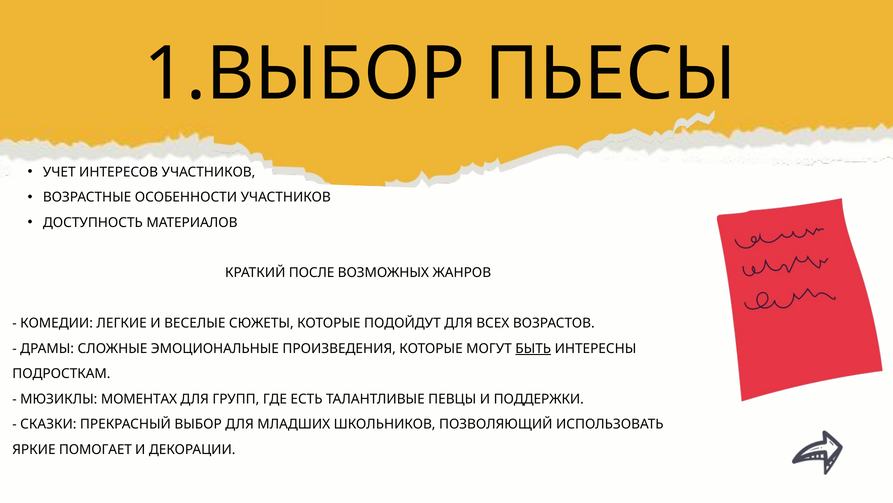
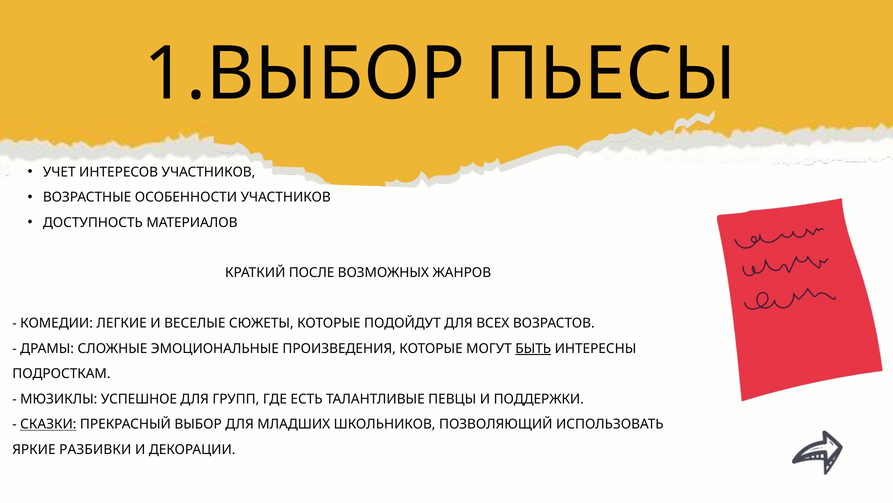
МОМЕНТАХ: МОМЕНТАХ -> УСПЕШНОЕ (139, 399)
СКАЗКИ underline: none -> present (48, 424)
ПОМОГАЕТ: ПОМОГАЕТ -> РАЗБИВКИ (95, 449)
